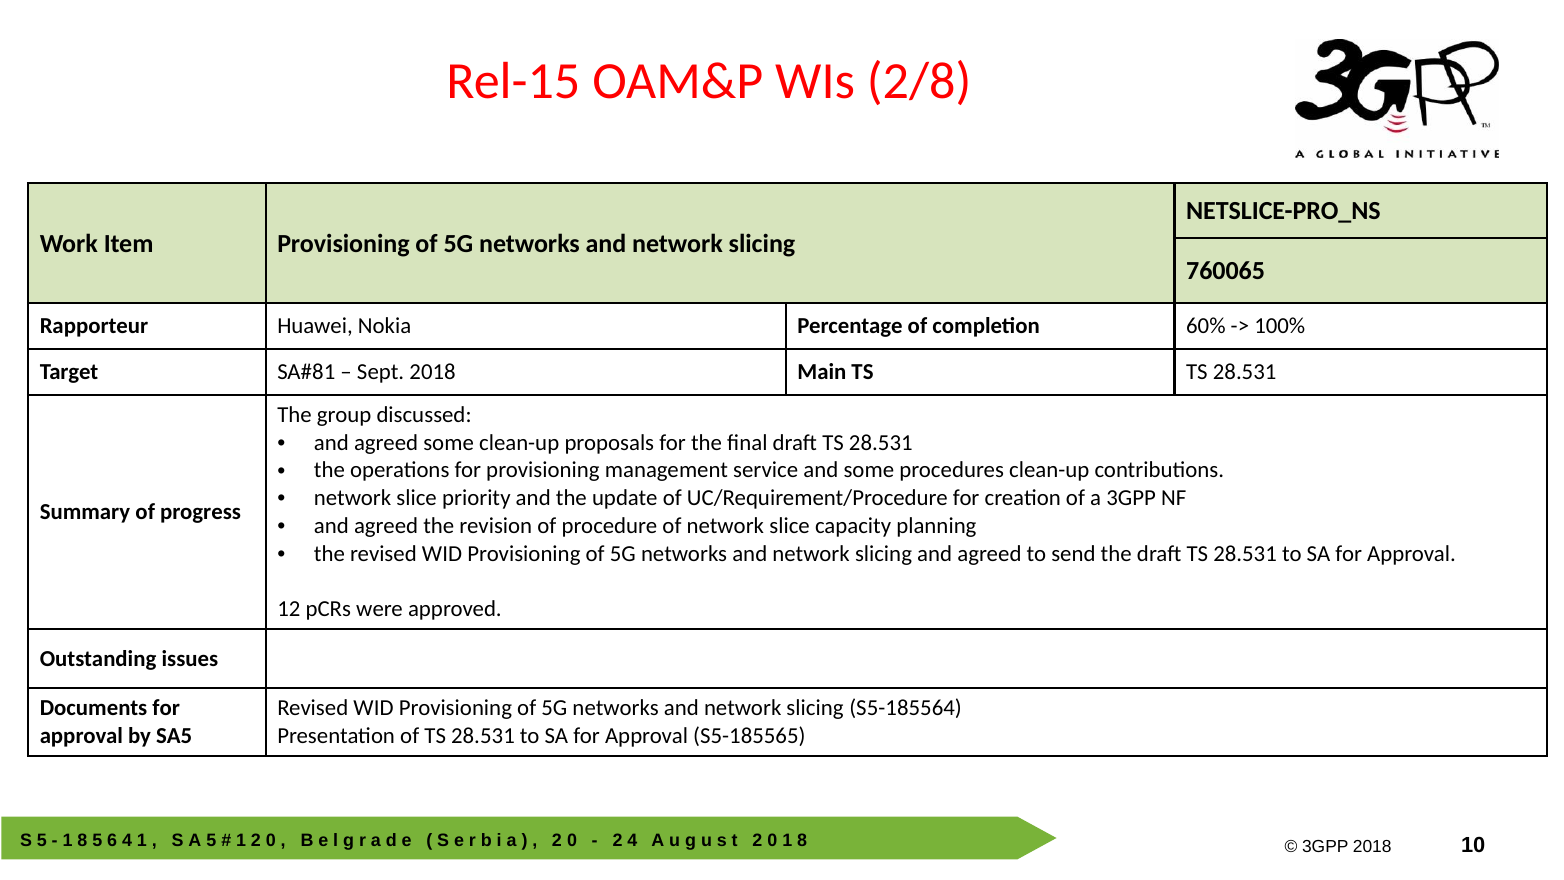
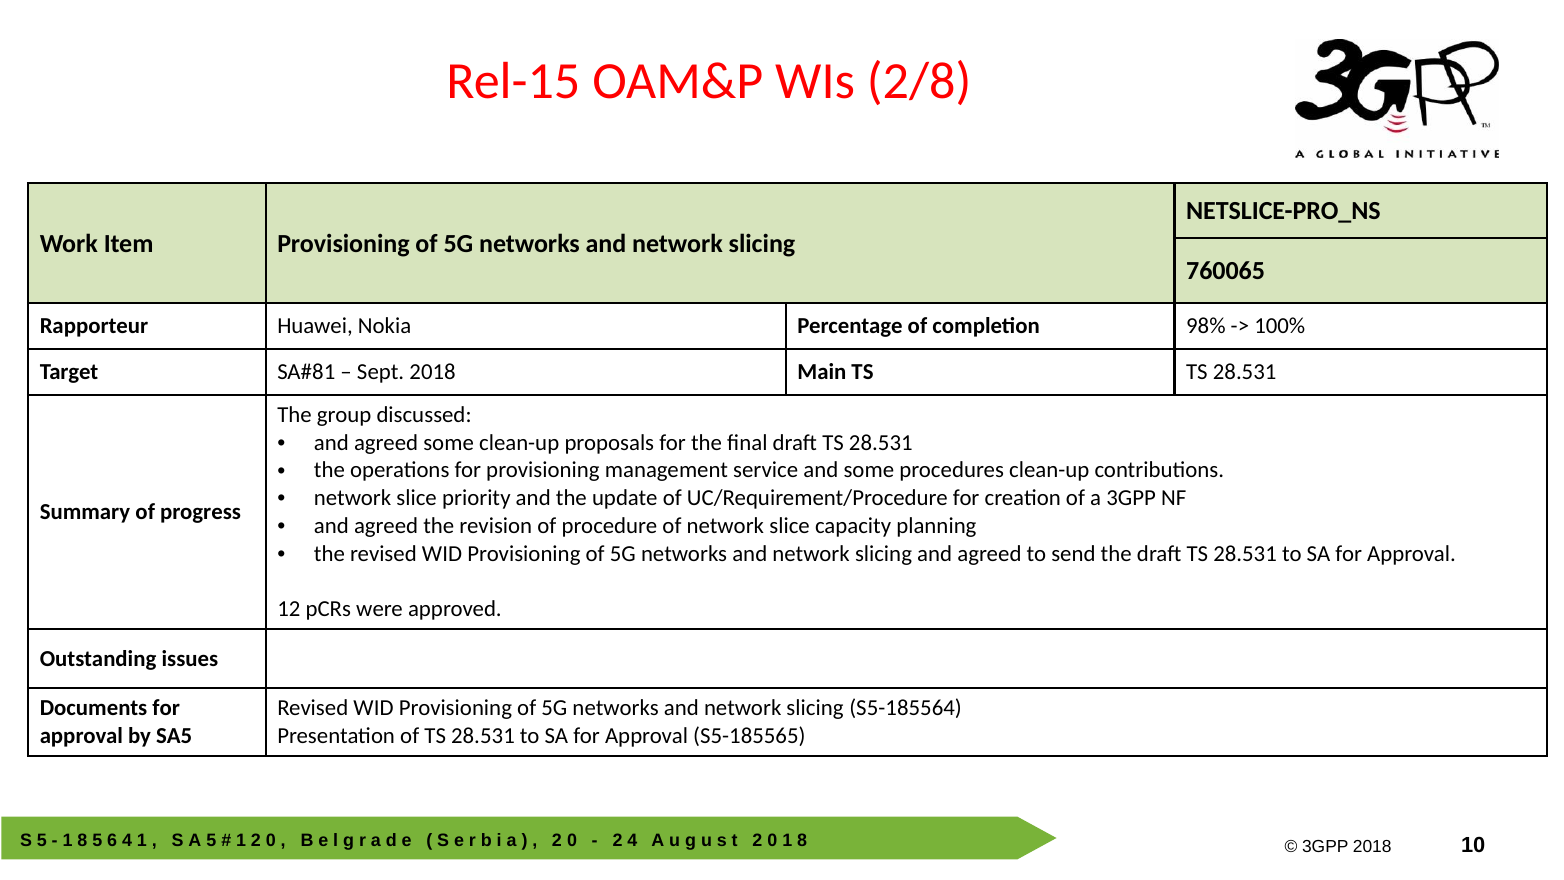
60%: 60% -> 98% (1206, 326)
